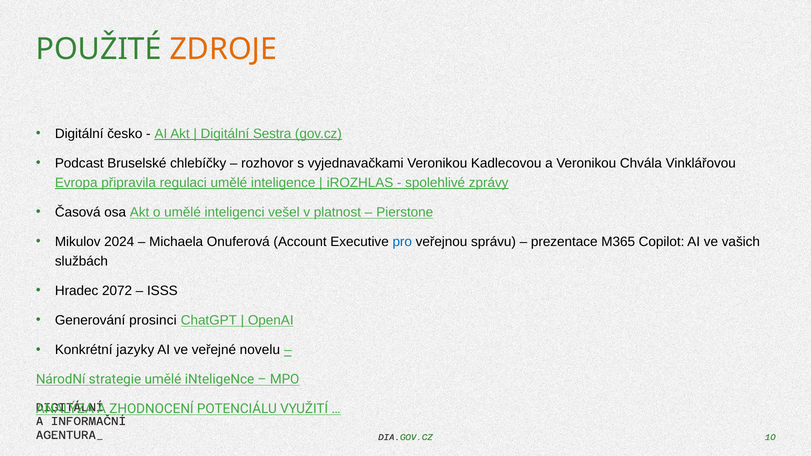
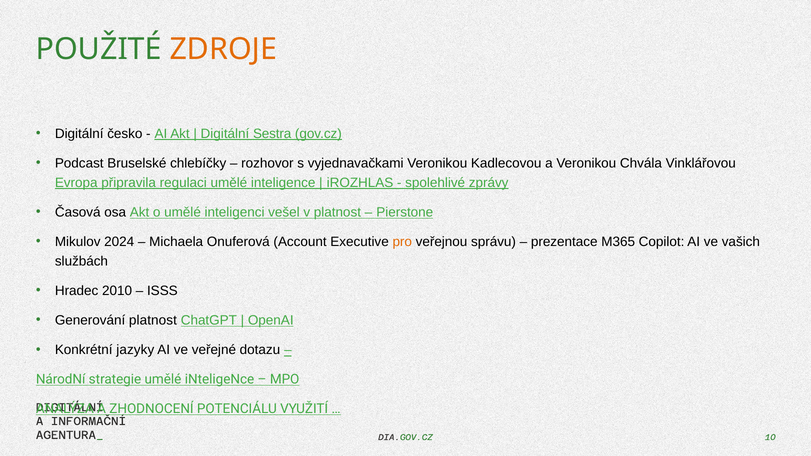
pro colour: blue -> orange (402, 242)
2072: 2072 -> 2010 (117, 291)
Generování prosinci: prosinci -> platnost (153, 320)
novelu: novelu -> dotazu (260, 350)
